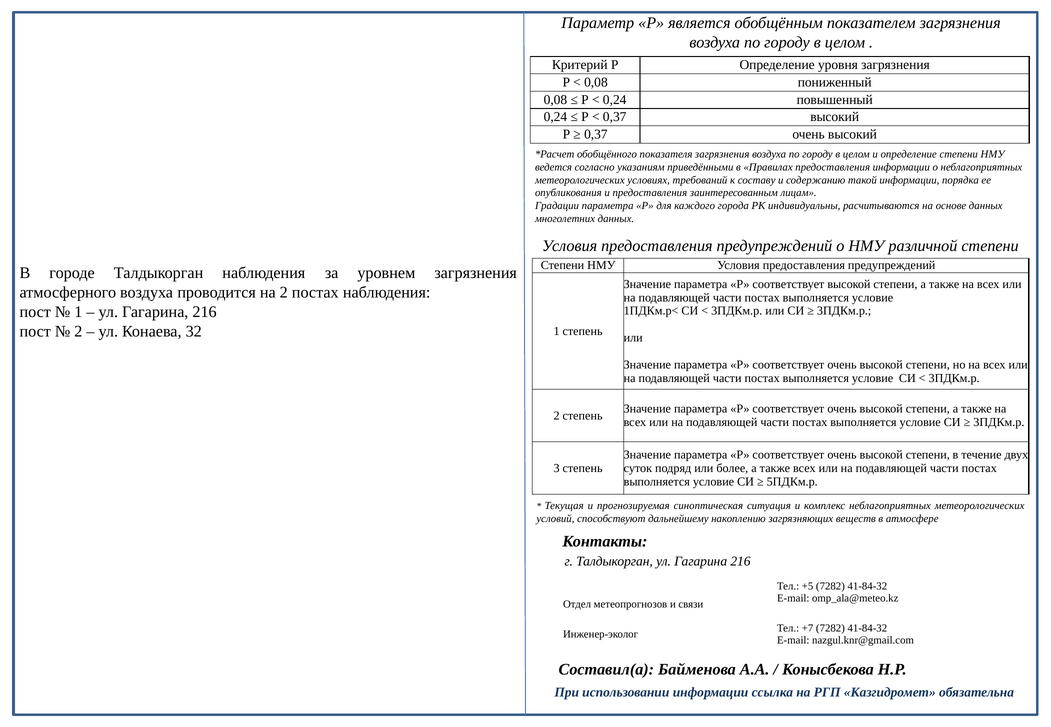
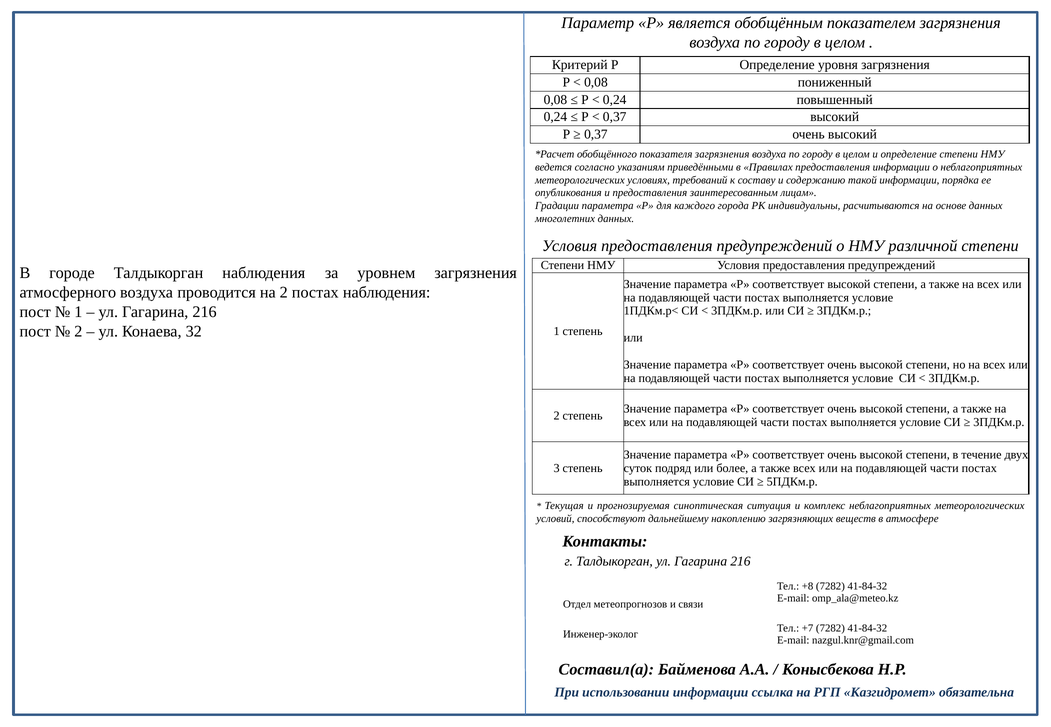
+5: +5 -> +8 (808, 587)
